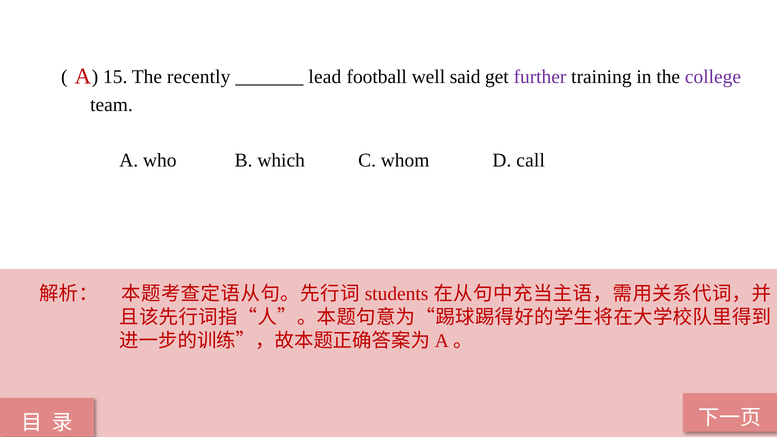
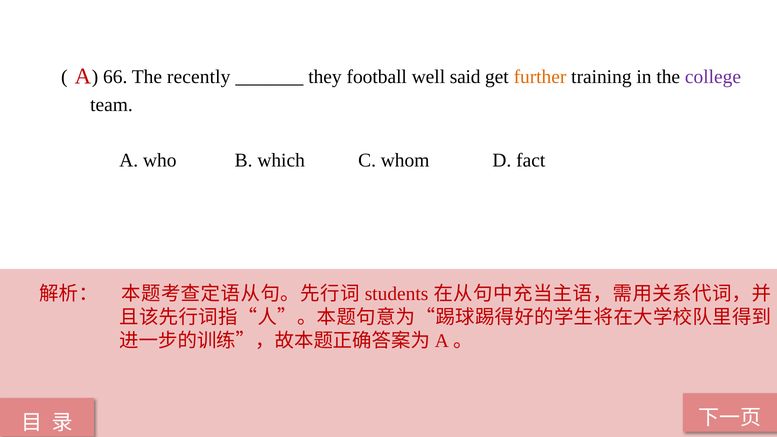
15: 15 -> 66 (115, 77)
lead: lead -> they (325, 77)
further colour: purple -> orange (540, 77)
call: call -> fact (531, 161)
